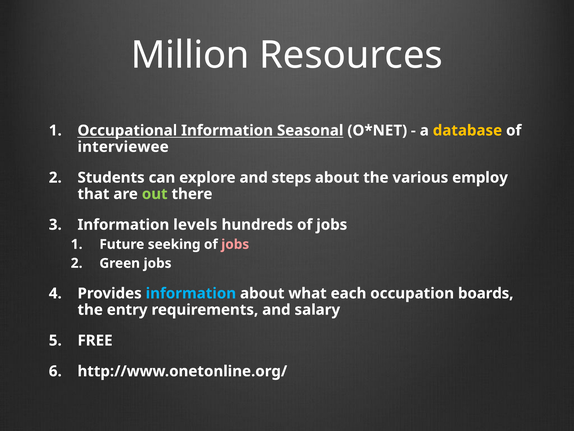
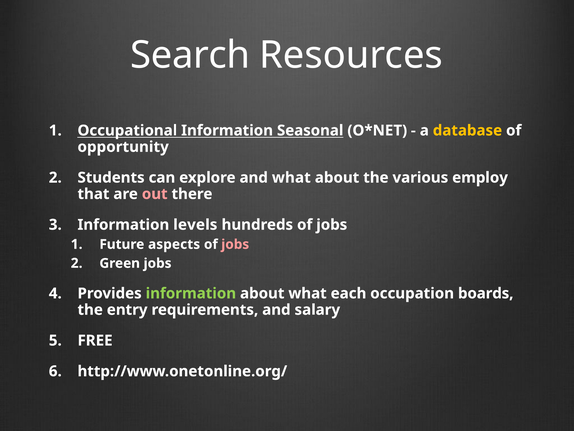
Million: Million -> Search (190, 55)
interviewee: interviewee -> opportunity (123, 147)
and steps: steps -> what (291, 177)
out colour: light green -> pink (155, 194)
seeking: seeking -> aspects (174, 244)
information colour: light blue -> light green (191, 293)
